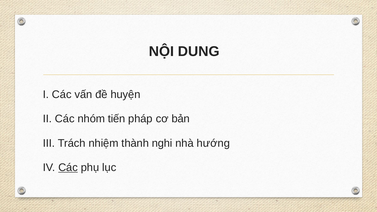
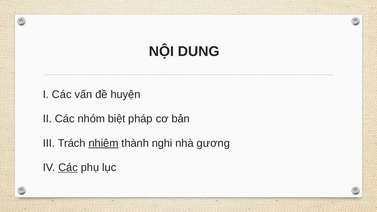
tiến: tiến -> biệt (117, 119)
nhiệm underline: none -> present (104, 143)
hướng: hướng -> gương (213, 143)
